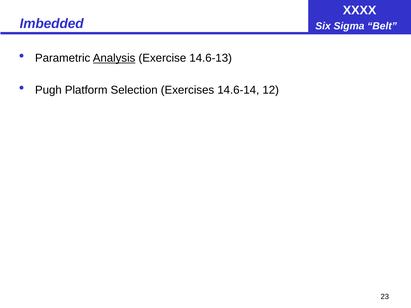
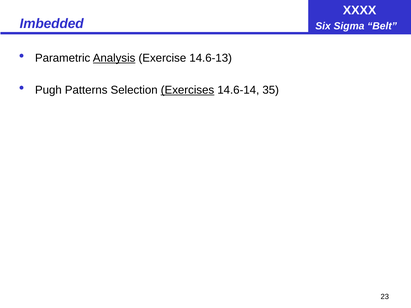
Platform: Platform -> Patterns (86, 90)
Exercises underline: none -> present (188, 90)
12: 12 -> 35 (271, 90)
